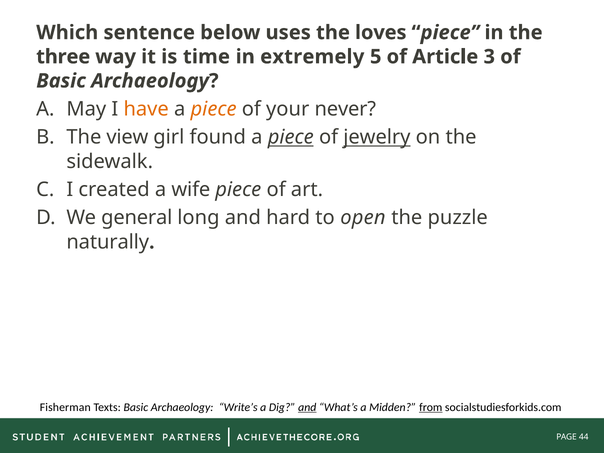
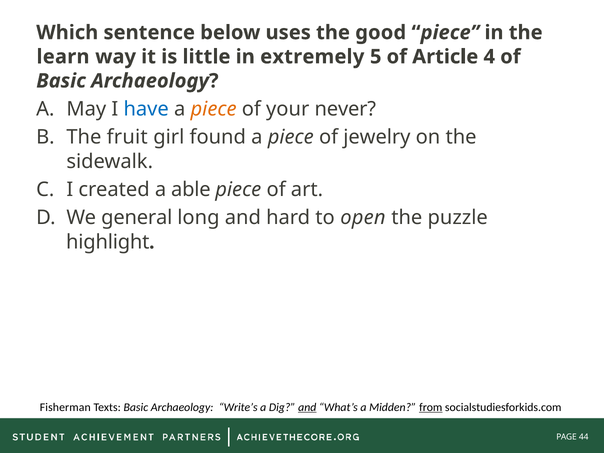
loves: loves -> good (381, 33)
three: three -> learn (63, 57)
time: time -> little (206, 57)
3: 3 -> 4 (489, 57)
have colour: orange -> blue (146, 109)
view: view -> fruit (127, 137)
piece underline: present -> none (291, 137)
jewelry underline: present -> none (377, 137)
wife: wife -> able (191, 190)
naturally: naturally -> highlight (108, 242)
